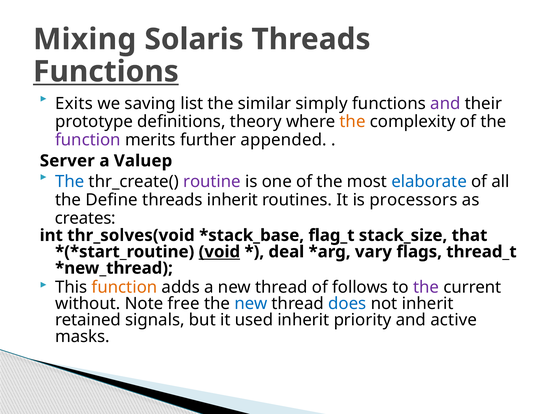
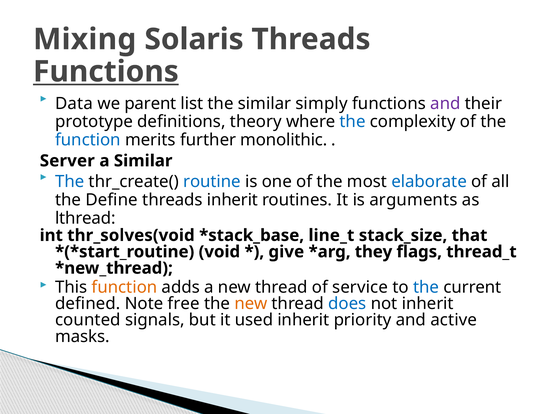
Exits: Exits -> Data (74, 103)
saving: saving -> parent (150, 103)
the colour: orange -> blue (353, 122)
function colour: purple -> blue (88, 140)
appended: appended -> monolithic (284, 140)
a Valuep: Valuep -> Similar (143, 161)
routine colour: purple -> blue (212, 182)
processors: processors -> arguments (413, 200)
creates: creates -> lthread (85, 218)
flag_t: flag_t -> line_t (331, 235)
void underline: present -> none (219, 252)
deal: deal -> give (286, 252)
vary: vary -> they (374, 252)
follows: follows -> service (360, 287)
the colour: purple -> blue (426, 287)
without: without -> defined (88, 304)
new colour: blue -> orange (251, 304)
retained: retained -> counted (88, 320)
